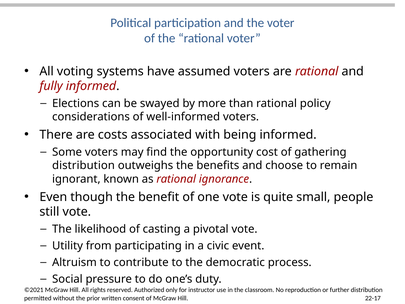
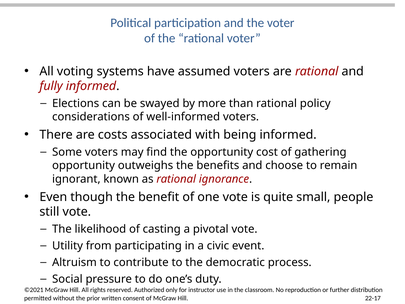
distribution: distribution -> opportunity (84, 165)
